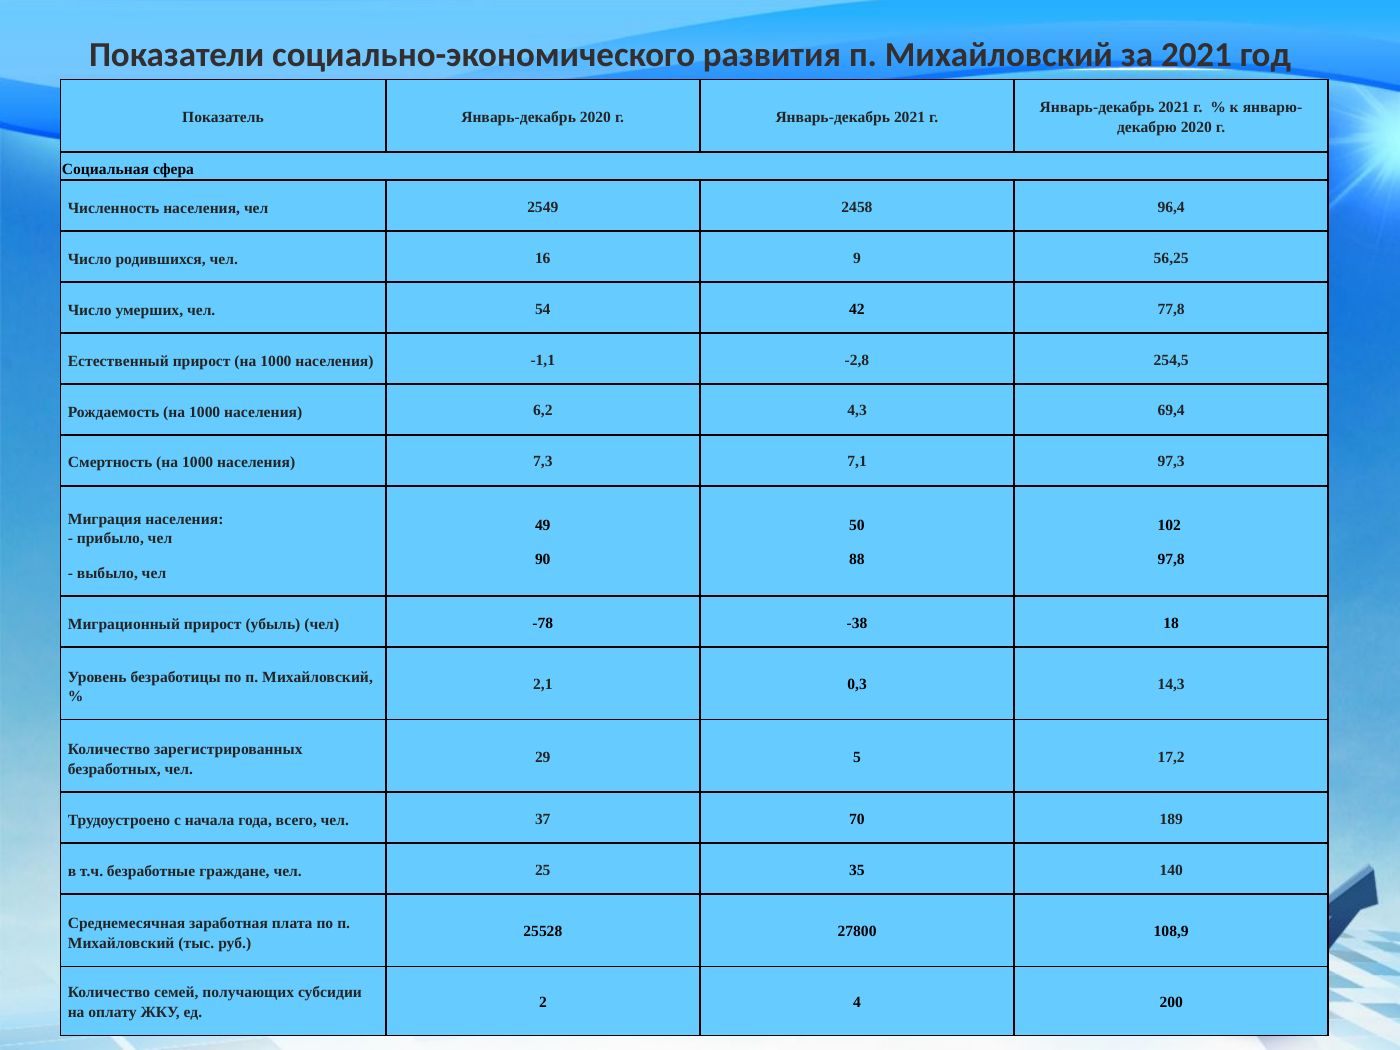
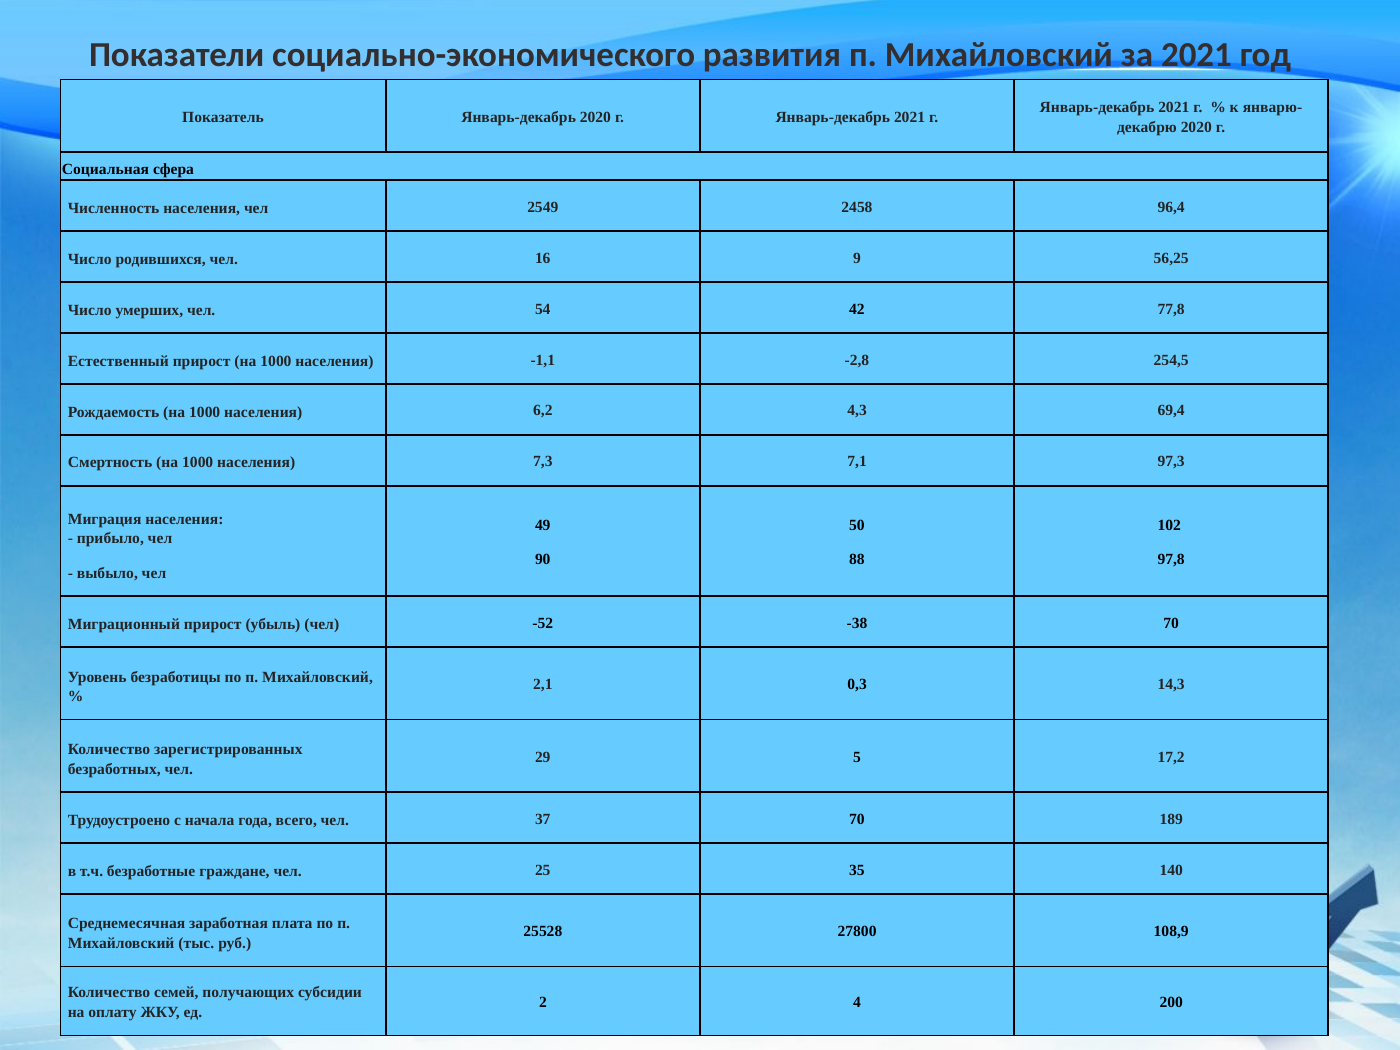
-78: -78 -> -52 (543, 623)
-38 18: 18 -> 70 (1171, 623)
